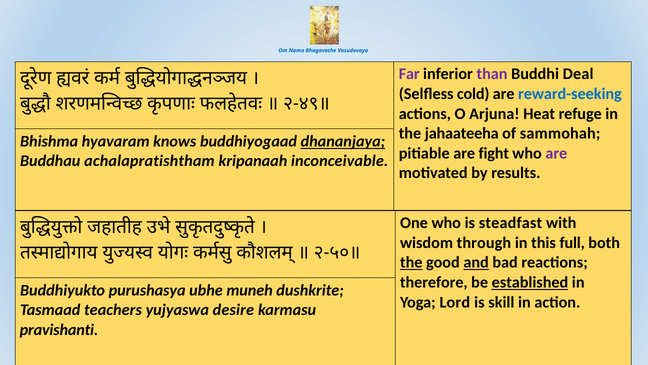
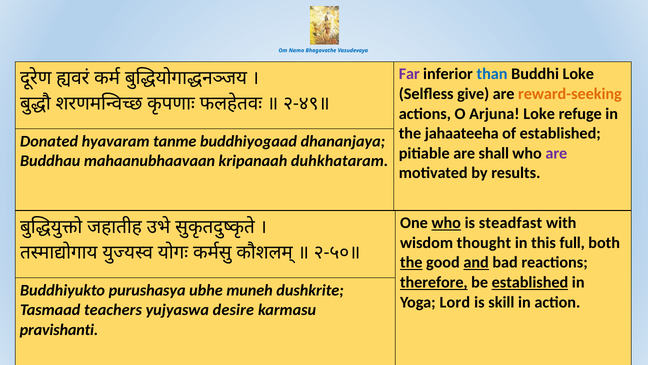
than colour: purple -> blue (492, 74)
Buddhi Deal: Deal -> Loke (578, 74)
cold: cold -> give (473, 94)
reward-seeking colour: blue -> orange (570, 94)
Arjuna Heat: Heat -> Loke (539, 113)
of sammohah: sammohah -> established (560, 133)
Bhishma: Bhishma -> Donated (49, 141)
knows: knows -> tanme (175, 141)
dhananjaya underline: present -> none (343, 141)
fight: fight -> shall (494, 153)
achalapratishtham: achalapratishtham -> mahaanubhaavaan (150, 161)
inconceivable: inconceivable -> duhkhataram (340, 161)
who underline: none -> present (446, 223)
through: through -> thought (484, 242)
therefore underline: none -> present (434, 282)
